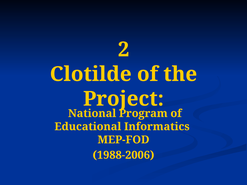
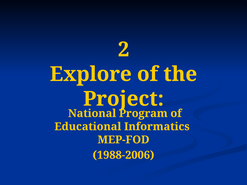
Clotilde: Clotilde -> Explore (91, 74)
